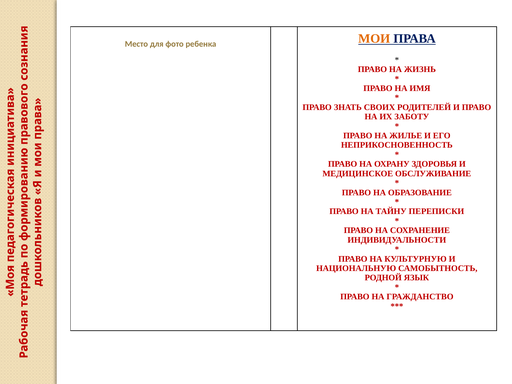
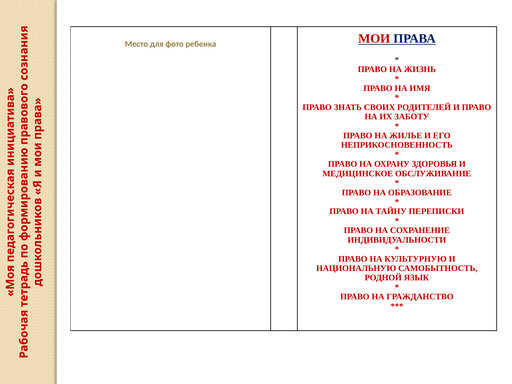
МОИ colour: orange -> red (374, 39)
